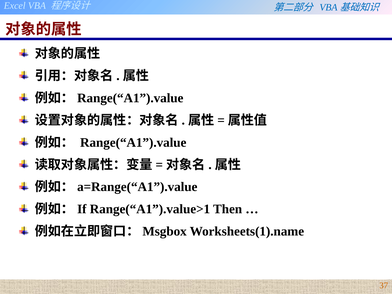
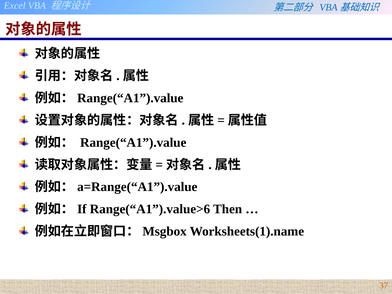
Range(“A1”).value>1: Range(“A1”).value>1 -> Range(“A1”).value>6 (150, 209)
